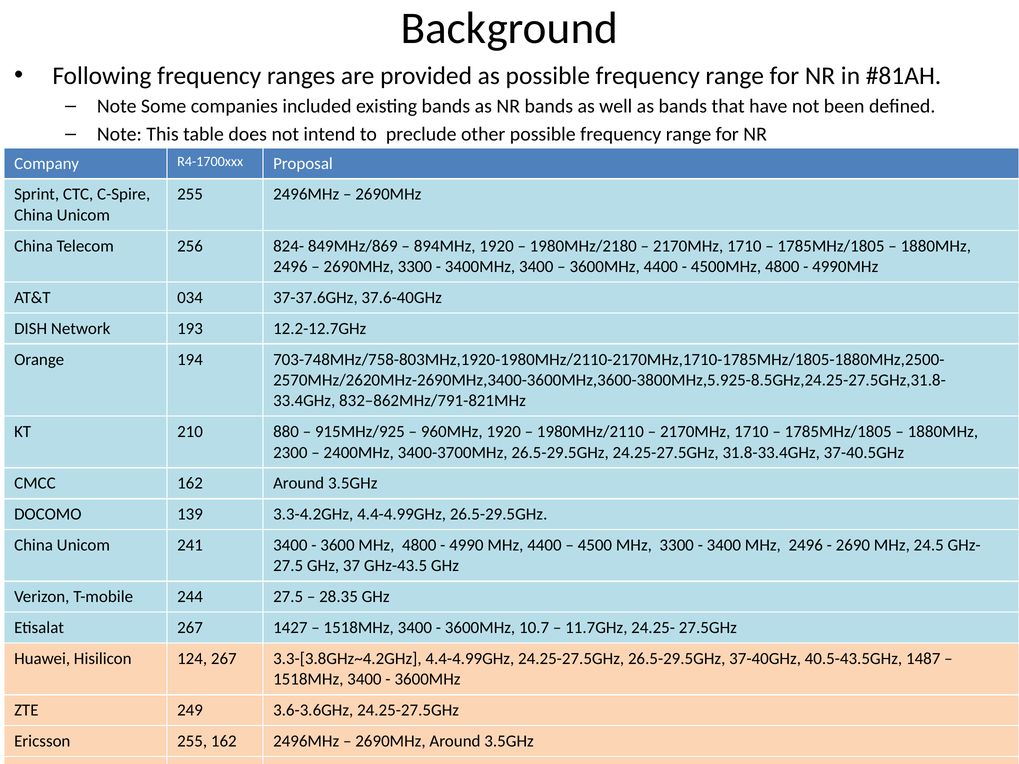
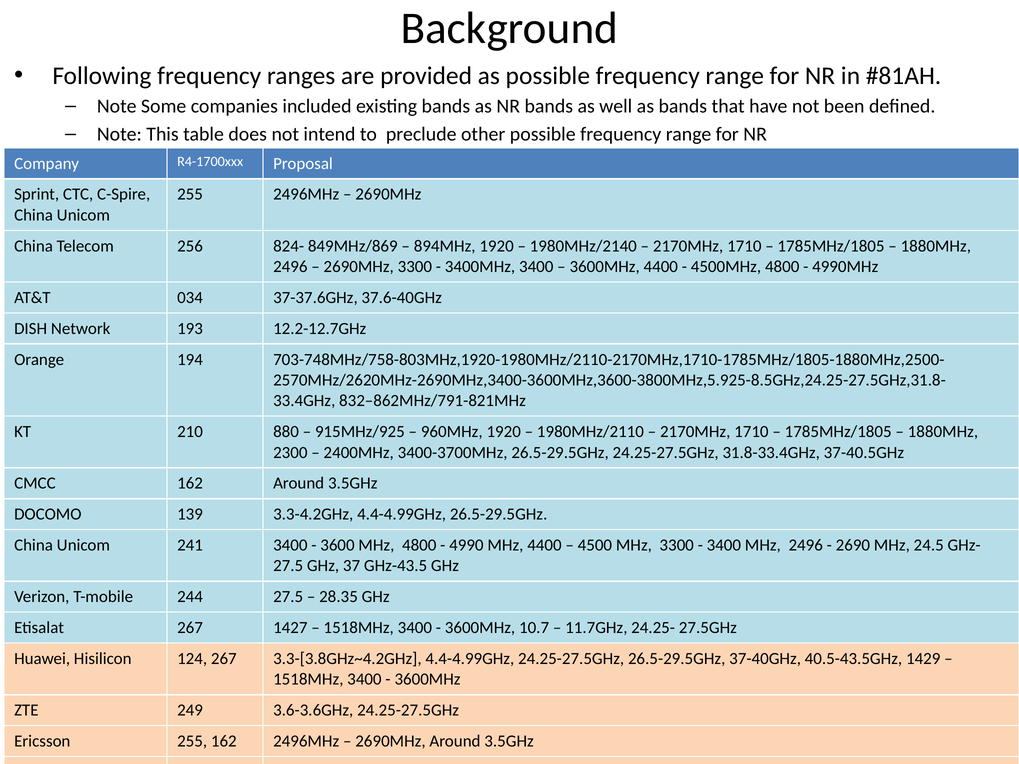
1980MHz/2180: 1980MHz/2180 -> 1980MHz/2140 (583, 246)
1487: 1487 -> 1429 (923, 659)
